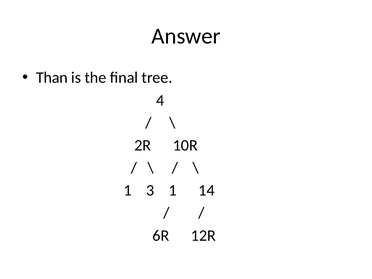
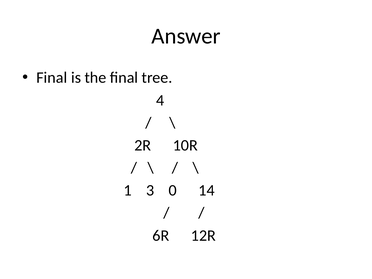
Than: Than -> Final (52, 78)
3 1: 1 -> 0 (173, 190)
